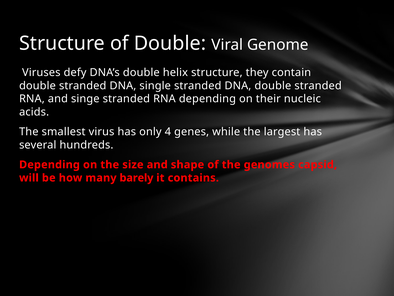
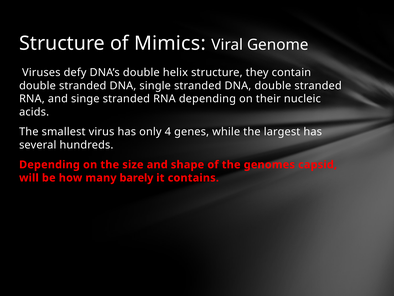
of Double: Double -> Mimics (170, 43)
